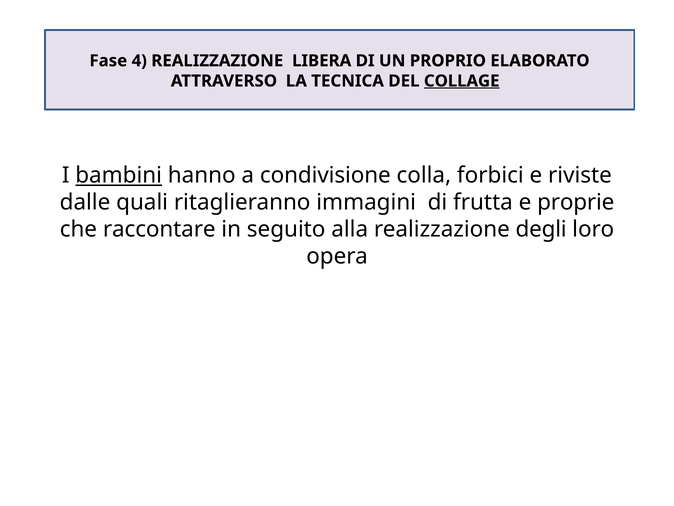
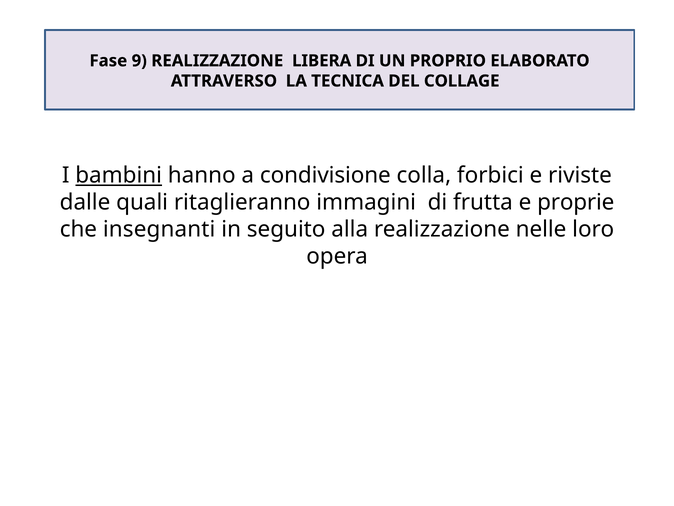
4: 4 -> 9 (139, 61)
COLLAGE underline: present -> none (462, 81)
raccontare: raccontare -> insegnanti (159, 229)
degli: degli -> nelle (541, 229)
